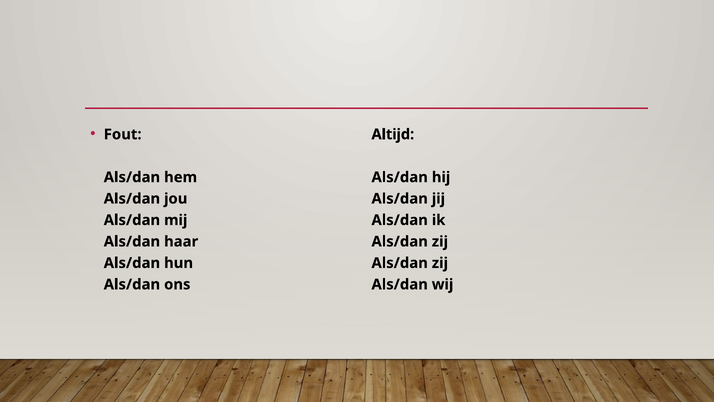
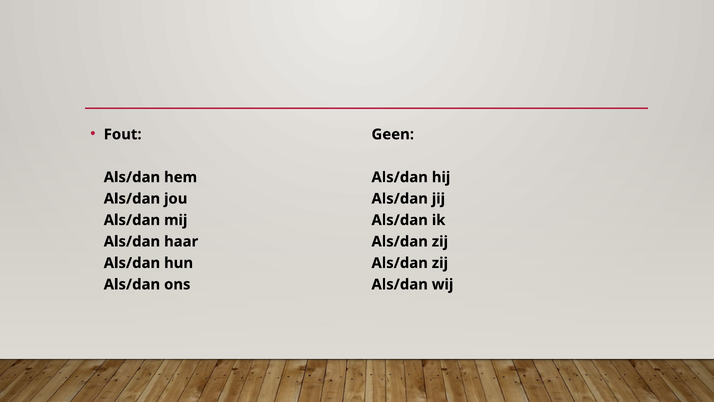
Altijd: Altijd -> Geen (393, 134)
